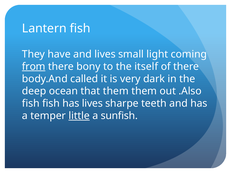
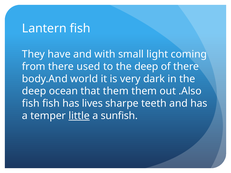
and lives: lives -> with (105, 54)
from underline: present -> none (34, 67)
bony: bony -> used (88, 67)
to the itself: itself -> deep (146, 67)
called: called -> world (84, 79)
